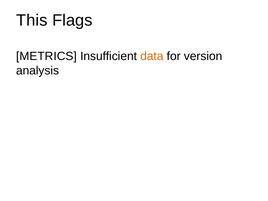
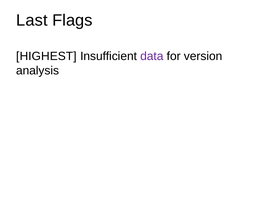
This: This -> Last (32, 20)
METRICS: METRICS -> HIGHEST (46, 56)
data colour: orange -> purple (152, 56)
